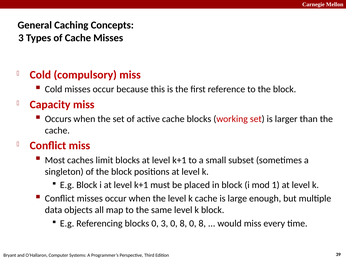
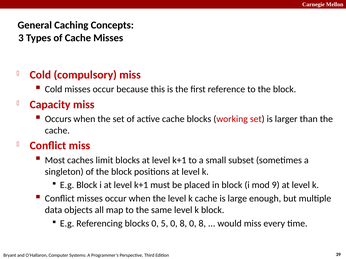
1: 1 -> 9 (276, 185)
0 3: 3 -> 5 (164, 224)
